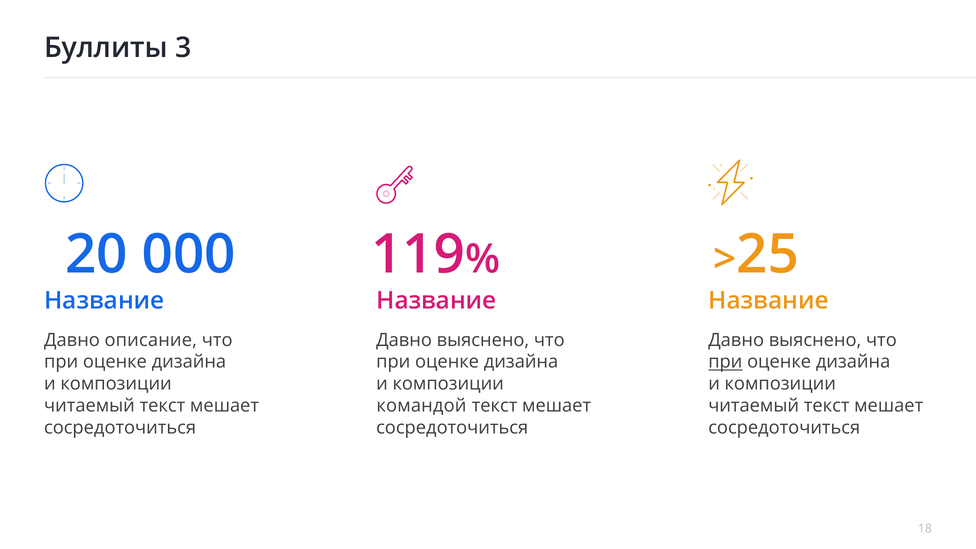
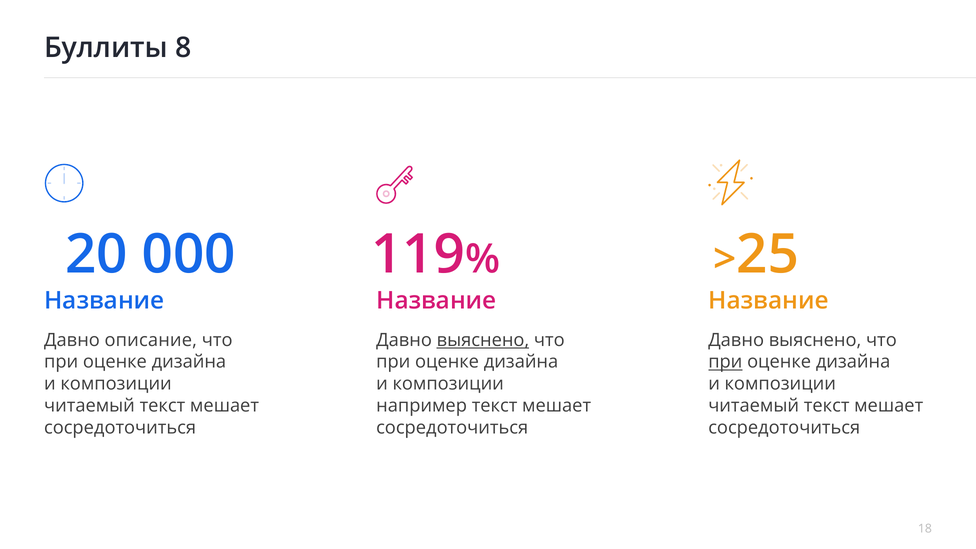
3: 3 -> 8 (183, 48)
выяснено underline: none -> present (483, 340)
командой: командой -> например (422, 406)
